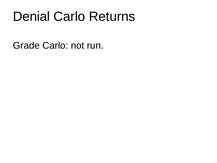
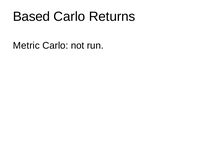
Denial: Denial -> Based (31, 16)
Grade: Grade -> Metric (26, 46)
